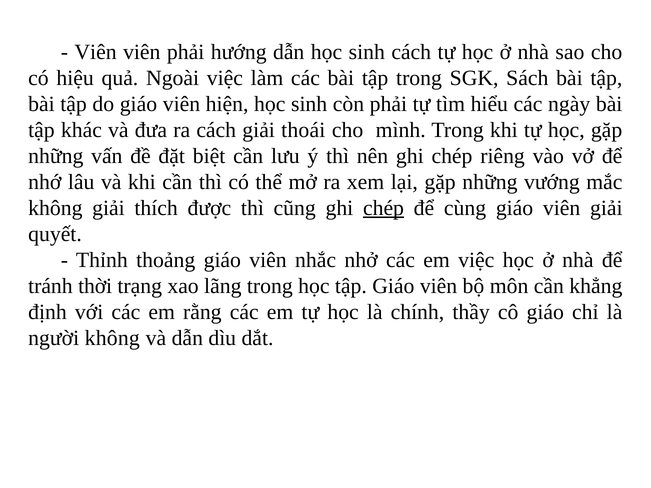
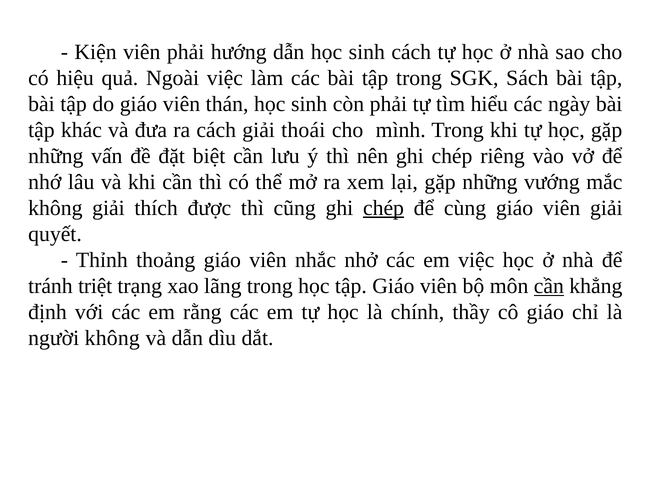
Viên: Viên -> Kiện (96, 52)
hiện: hiện -> thán (227, 104)
thời: thời -> triệt (95, 286)
cần underline: none -> present (549, 286)
